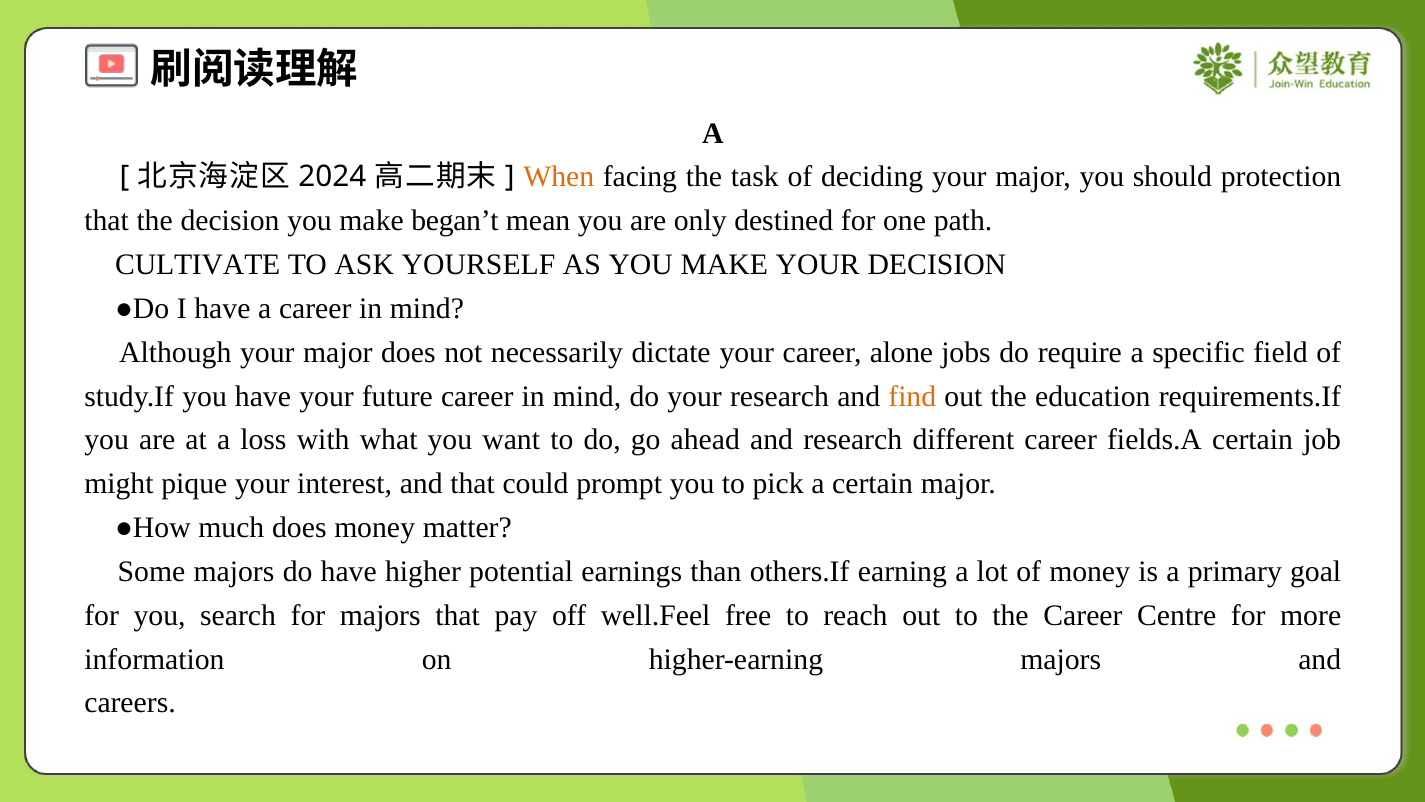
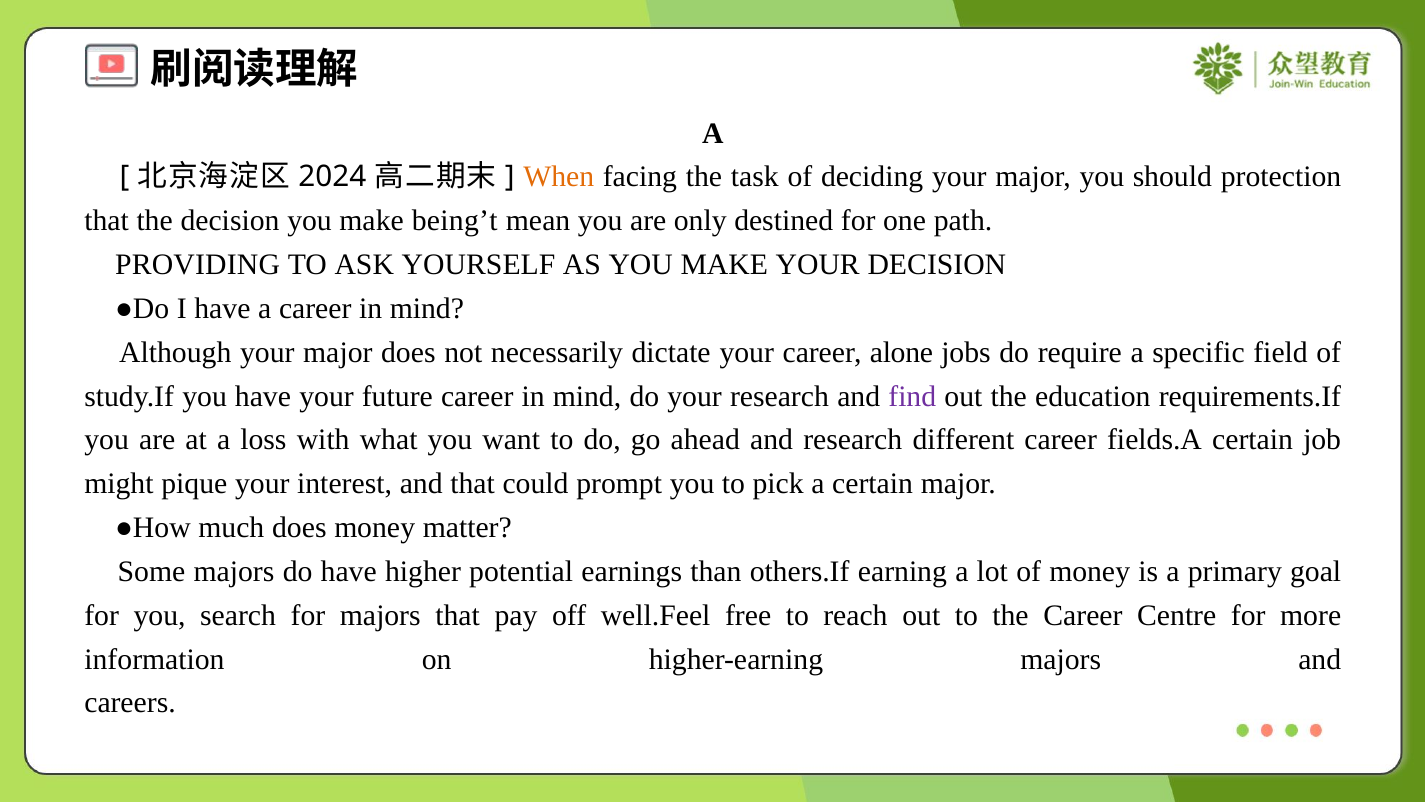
began’t: began’t -> being’t (455, 221)
CULTIVATE: CULTIVATE -> PROVIDING (198, 265)
find colour: orange -> purple (912, 396)
